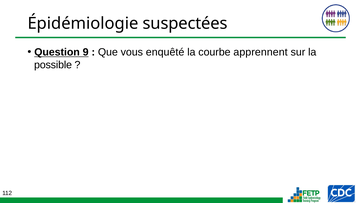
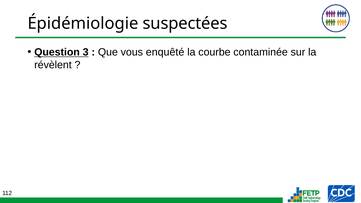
9: 9 -> 3 (86, 52)
apprennent: apprennent -> contaminée (261, 52)
possible: possible -> révèlent (53, 65)
